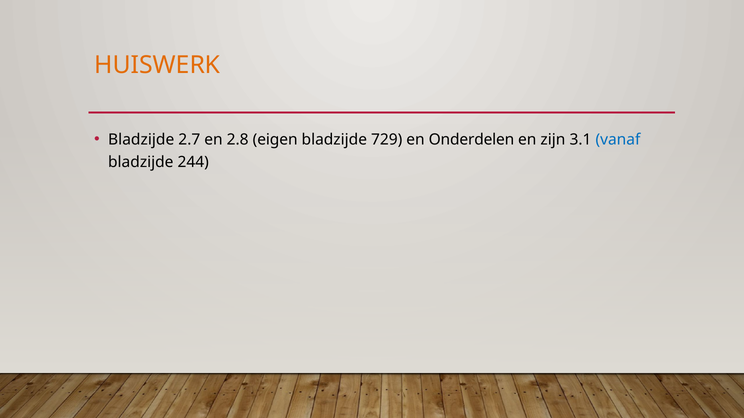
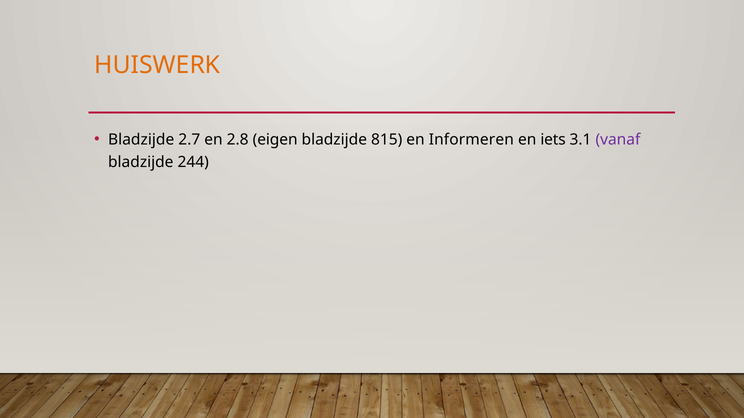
729: 729 -> 815 (387, 140)
Onderdelen: Onderdelen -> Informeren (471, 140)
zijn: zijn -> iets (553, 140)
vanaf colour: blue -> purple (618, 140)
